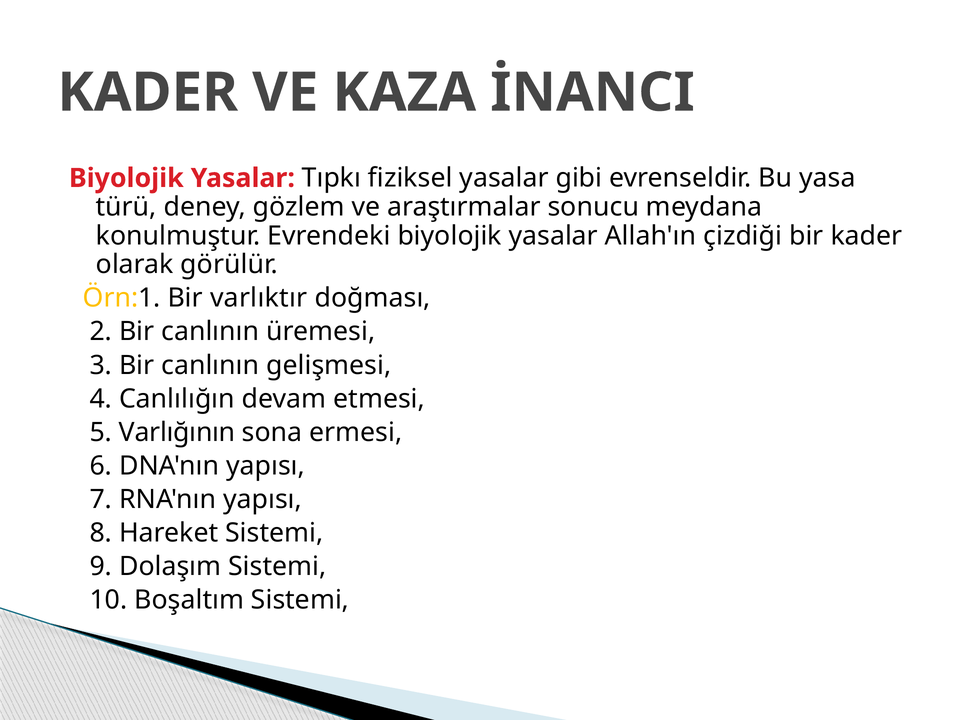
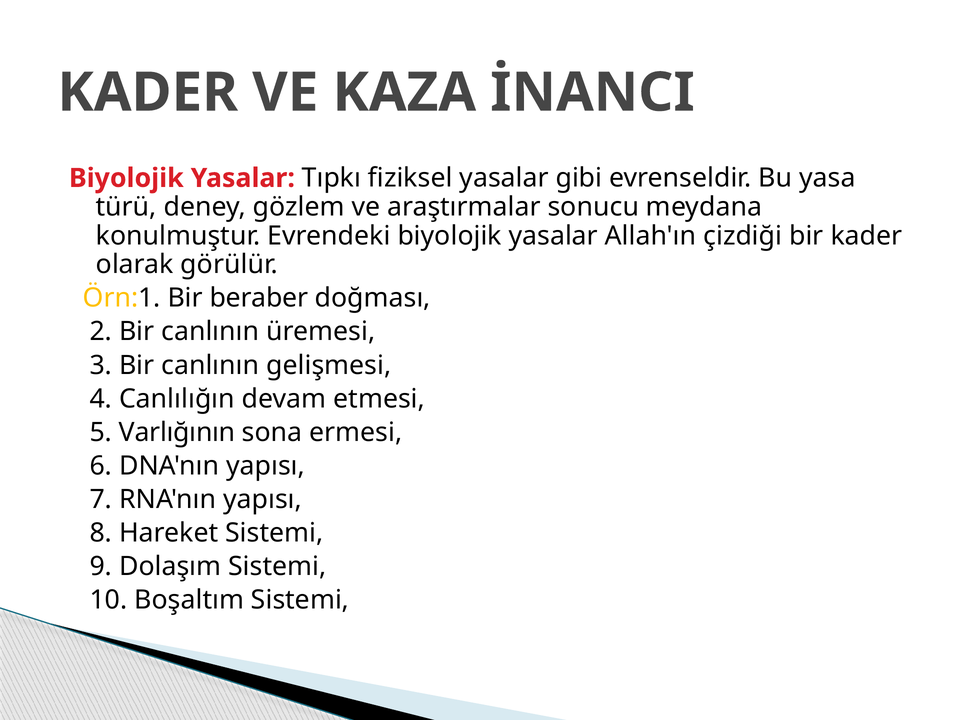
varlıktır: varlıktır -> beraber (259, 298)
